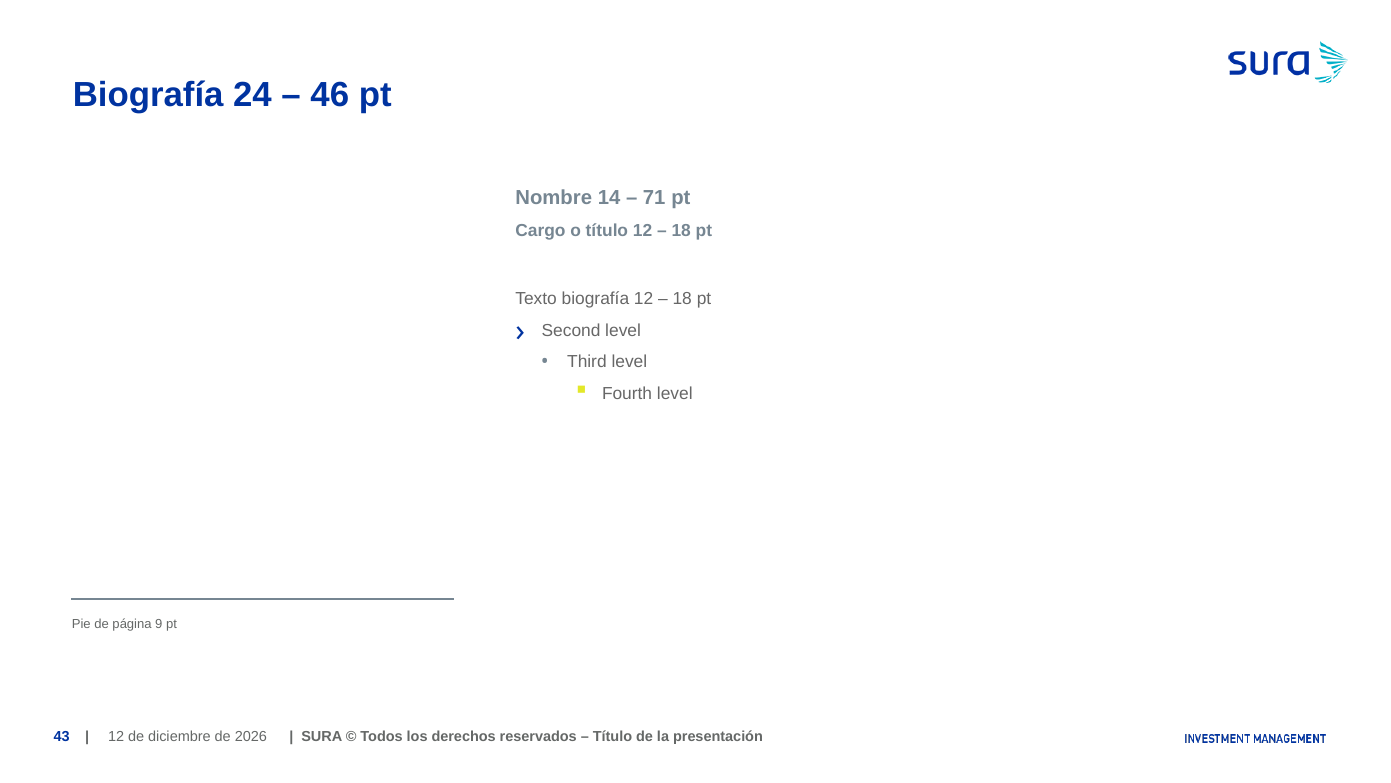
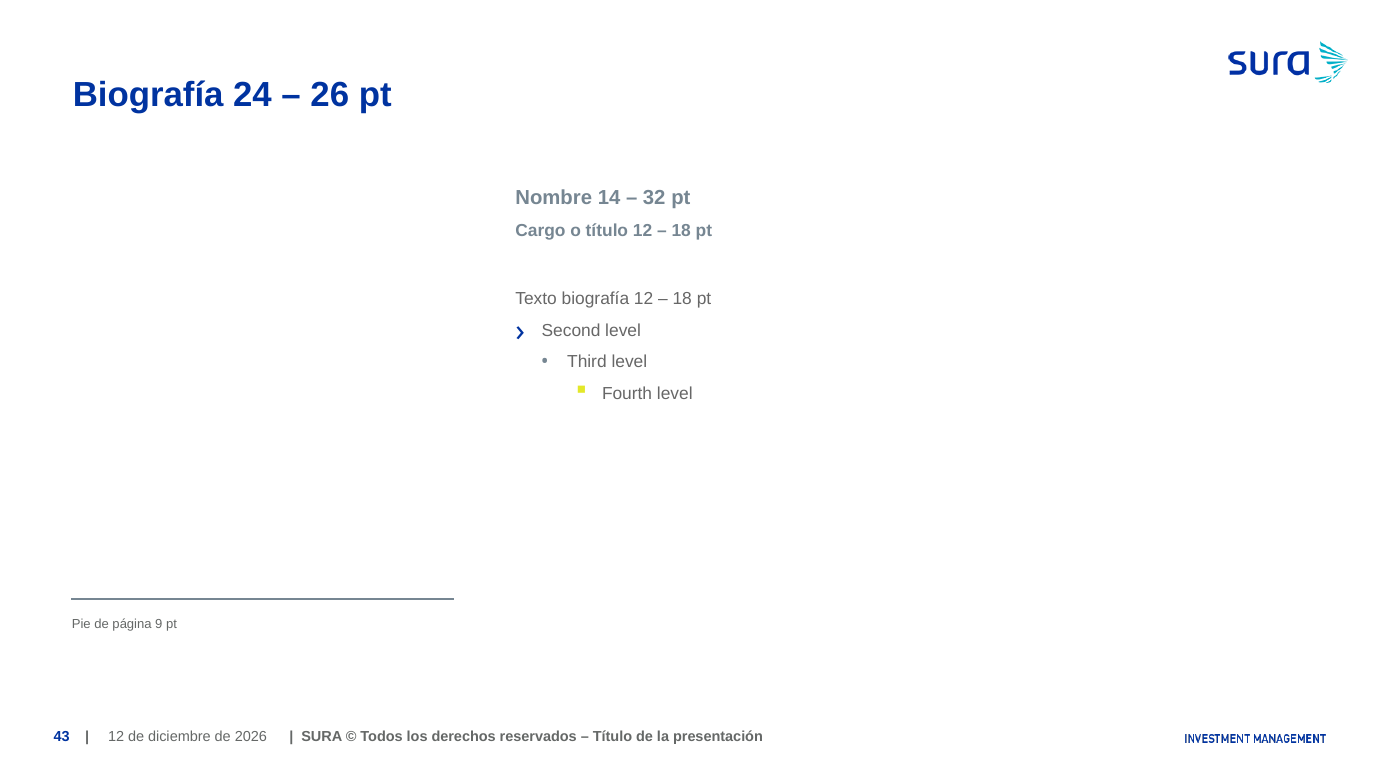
46: 46 -> 26 (330, 95)
71: 71 -> 32 (654, 198)
